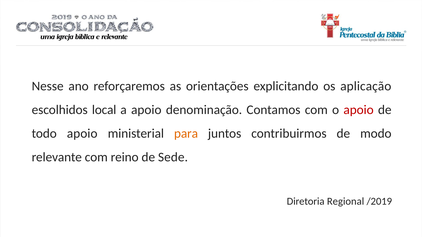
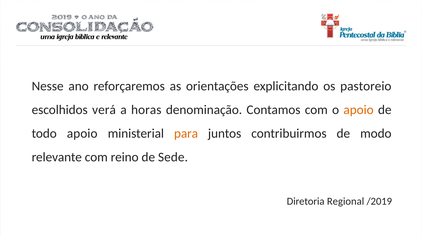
aplicação: aplicação -> pastoreio (366, 86)
local: local -> verá (104, 110)
a apoio: apoio -> horas (146, 110)
apoio colour: red -> orange (359, 110)
